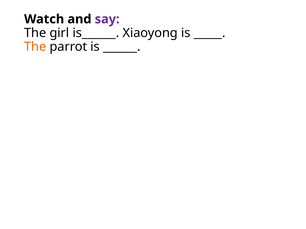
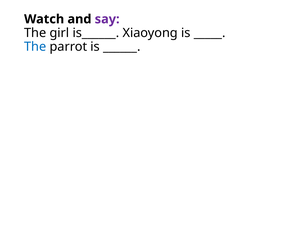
The colour: orange -> blue (35, 47)
